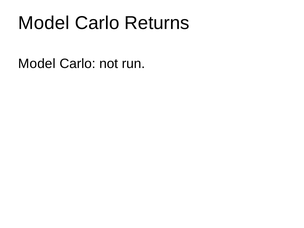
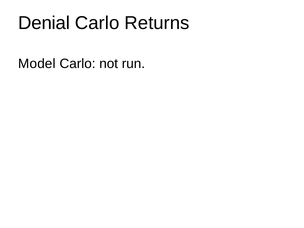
Model: Model -> Denial (44, 23)
